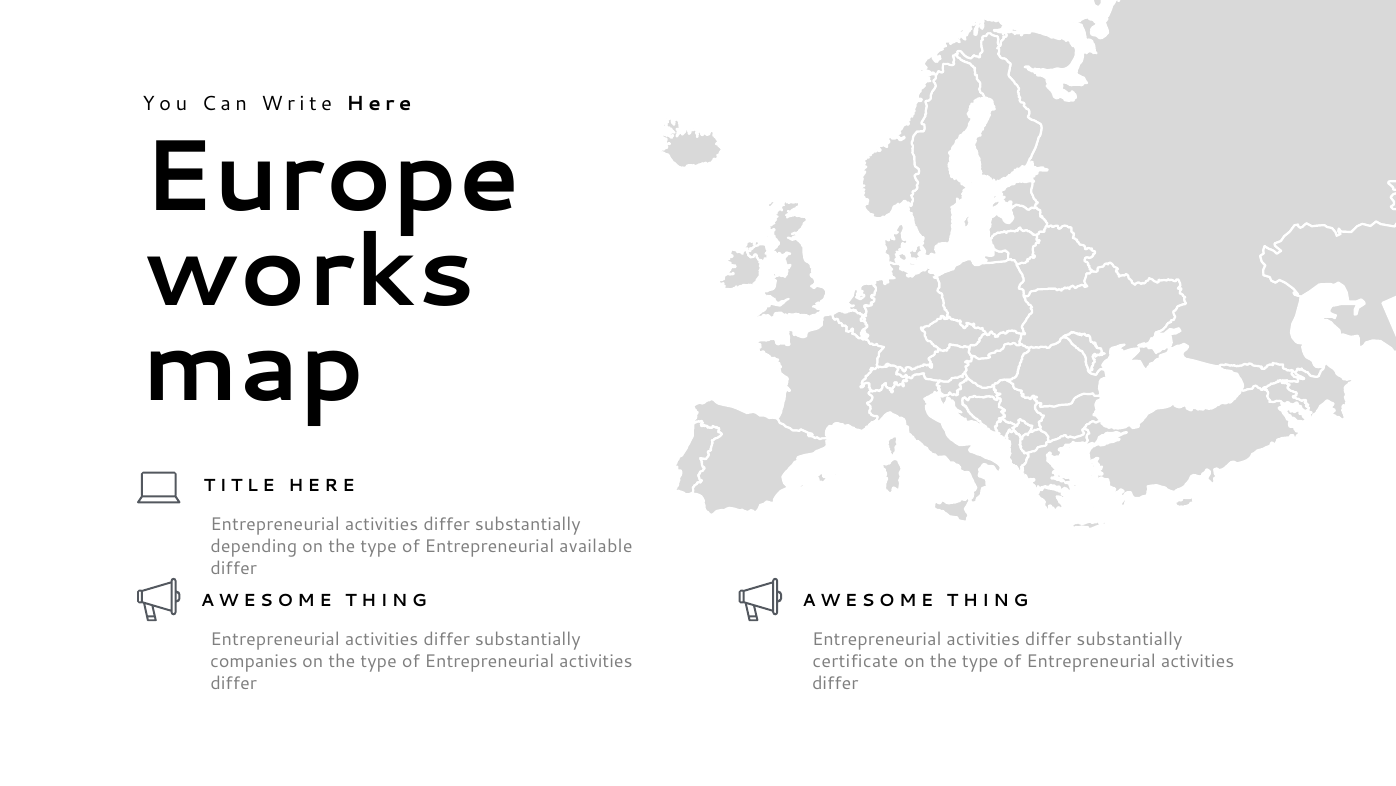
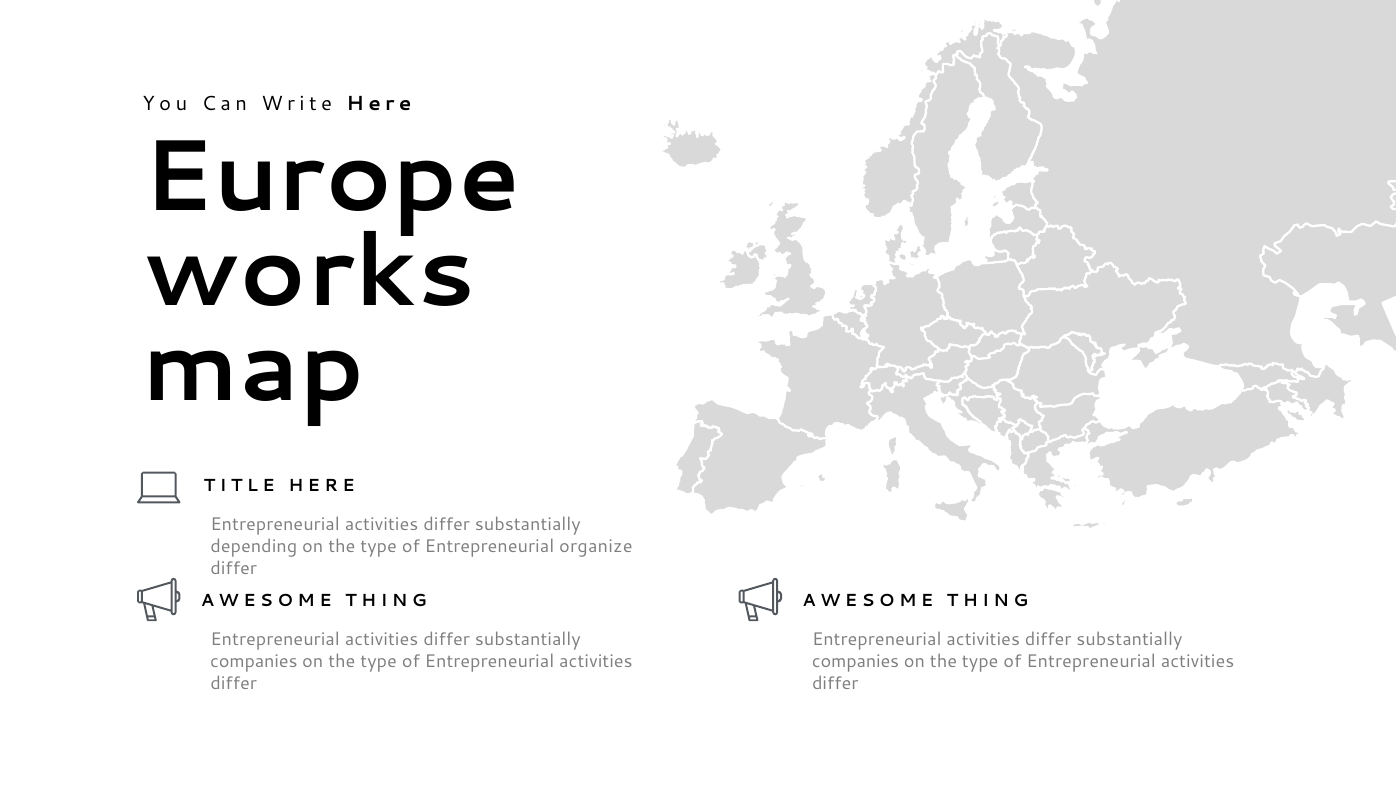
available: available -> organize (596, 546)
certificate: certificate -> companies (856, 661)
